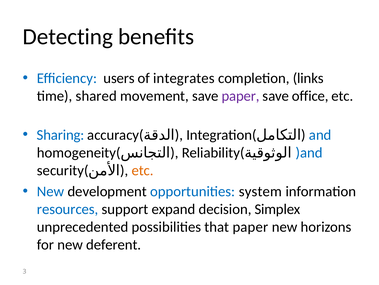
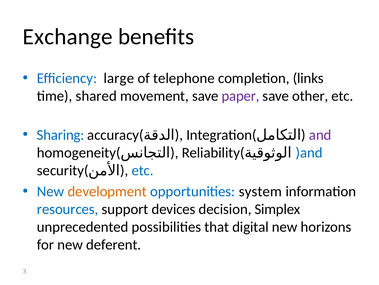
Detecting: Detecting -> Exchange (68, 37)
users: users -> large (119, 78)
integrates: integrates -> telephone (184, 78)
office: office -> other (310, 96)
and colour: blue -> purple (320, 135)
etc colour: orange -> blue (142, 170)
development colour: black -> orange (107, 191)
expand: expand -> devices (174, 209)
that paper: paper -> digital (250, 226)
